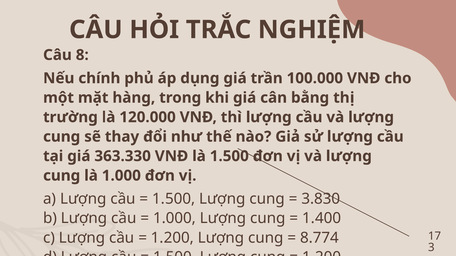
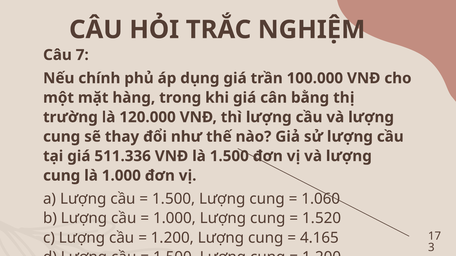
8: 8 -> 7 (82, 55)
363.330: 363.330 -> 511.336 (123, 156)
3.830: 3.830 -> 1.060 (321, 199)
1.400: 1.400 -> 1.520 (322, 219)
8.774: 8.774 -> 4.165 (320, 238)
